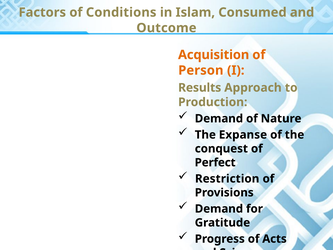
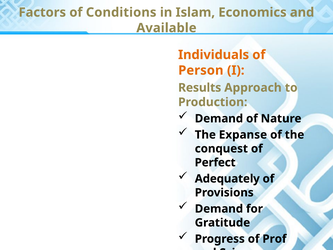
Consumed: Consumed -> Economics (252, 12)
Outcome: Outcome -> Available (166, 28)
Acquisition: Acquisition -> Individuals (214, 55)
Restriction: Restriction -> Adequately (227, 179)
Acts: Acts -> Prof (274, 239)
